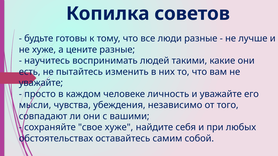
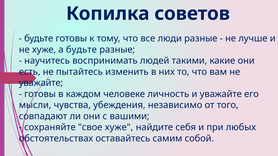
а цените: цените -> будьте (81, 50)
просто: просто -> готовы (40, 94)
